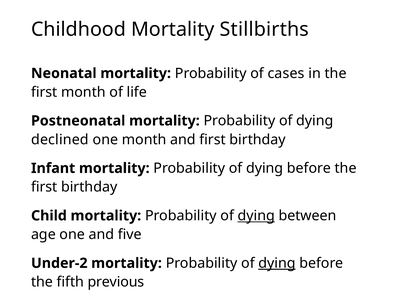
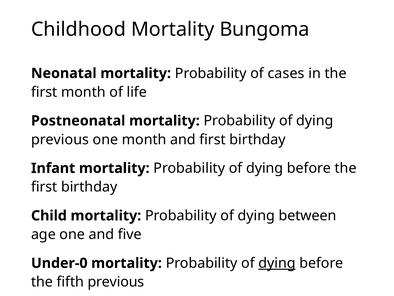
Stillbirths: Stillbirths -> Bungoma (264, 29)
declined: declined -> previous (60, 139)
dying underline: present -> none (256, 215)
Under-2: Under-2 -> Under-0 (59, 263)
